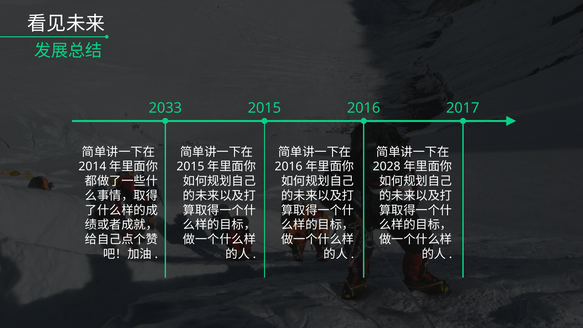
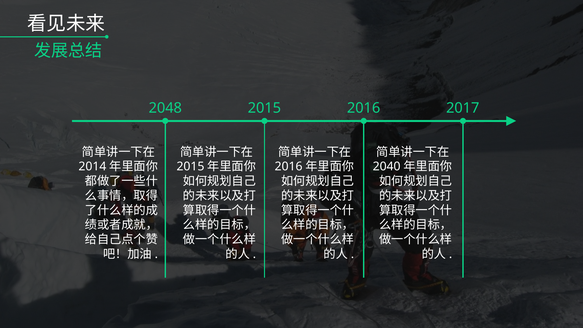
2033: 2033 -> 2048 (165, 108)
2028: 2028 -> 2040 (387, 167)
